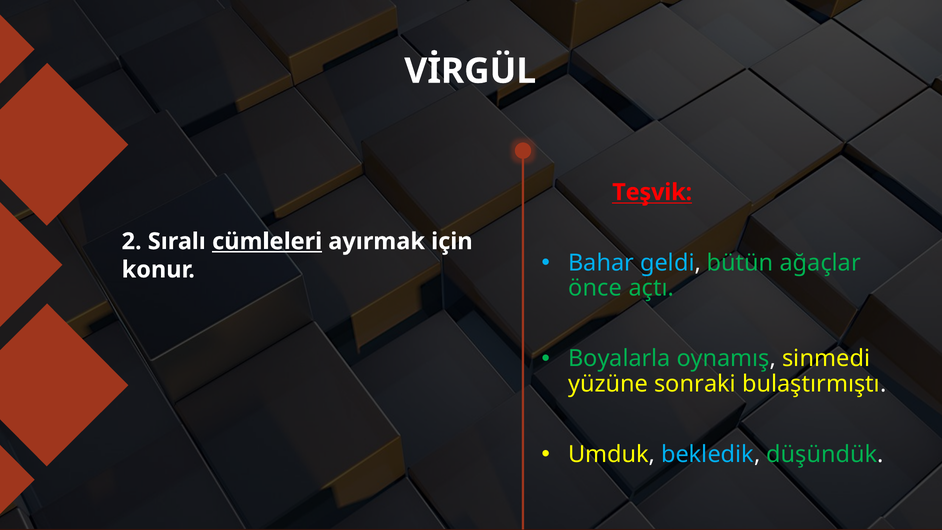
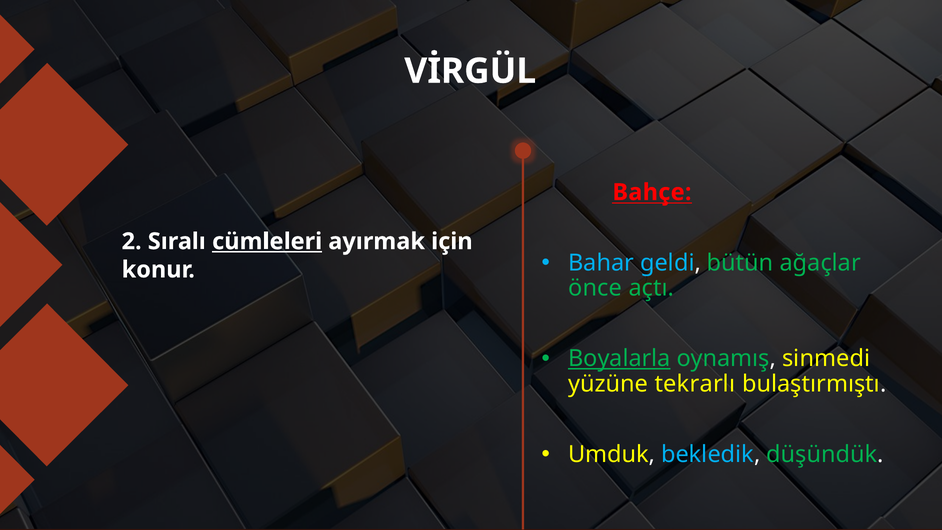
Teşvik: Teşvik -> Bahçe (652, 192)
Boyalarla underline: none -> present (619, 359)
sonraki: sonraki -> tekrarlı (695, 384)
